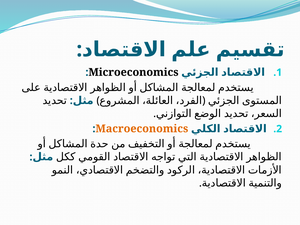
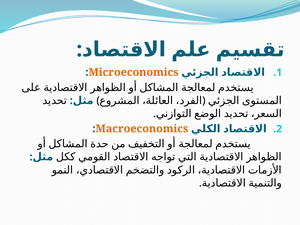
Microeconomics colour: black -> orange (133, 72)
